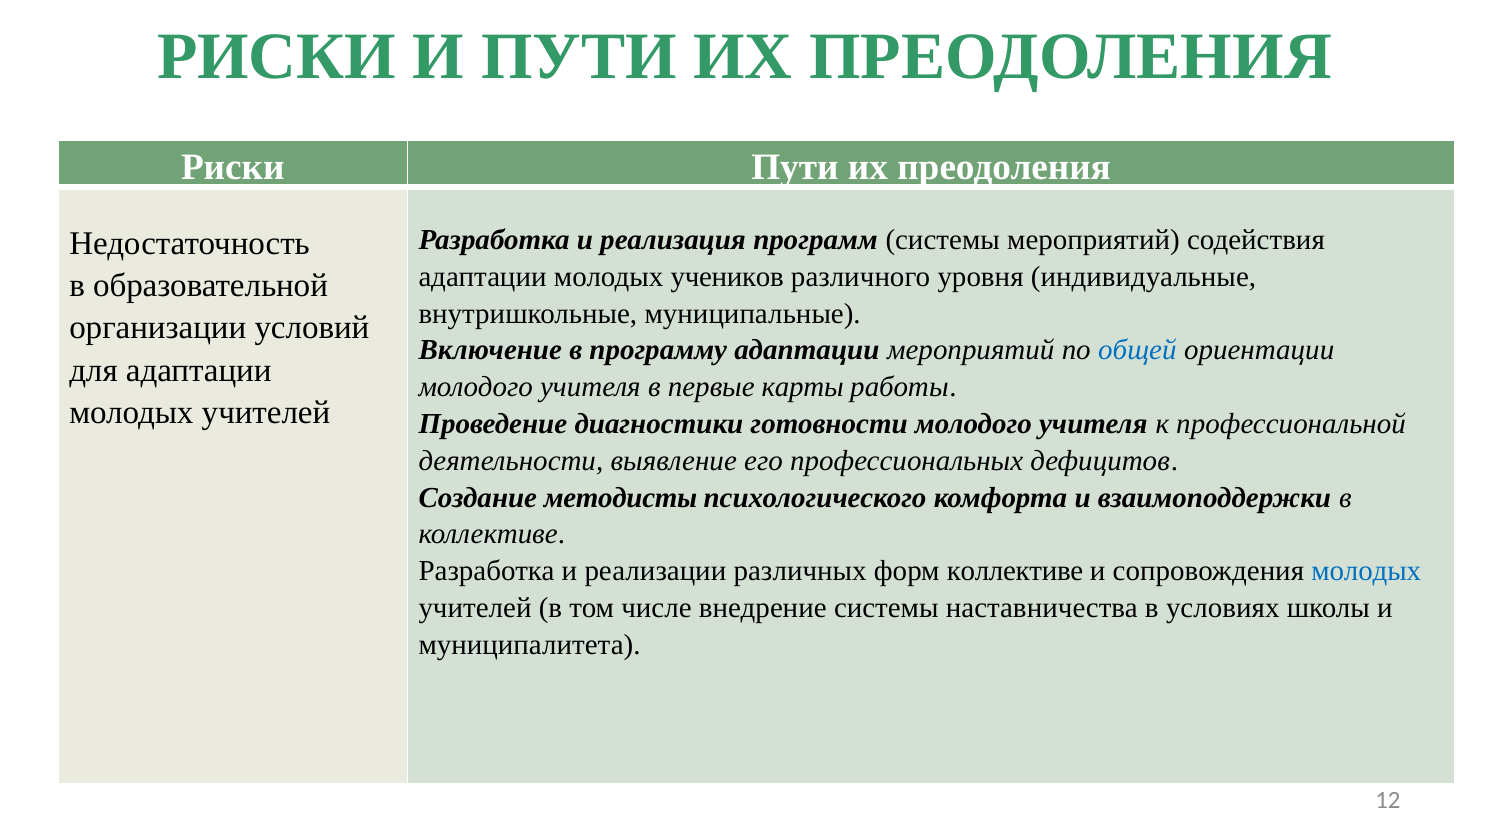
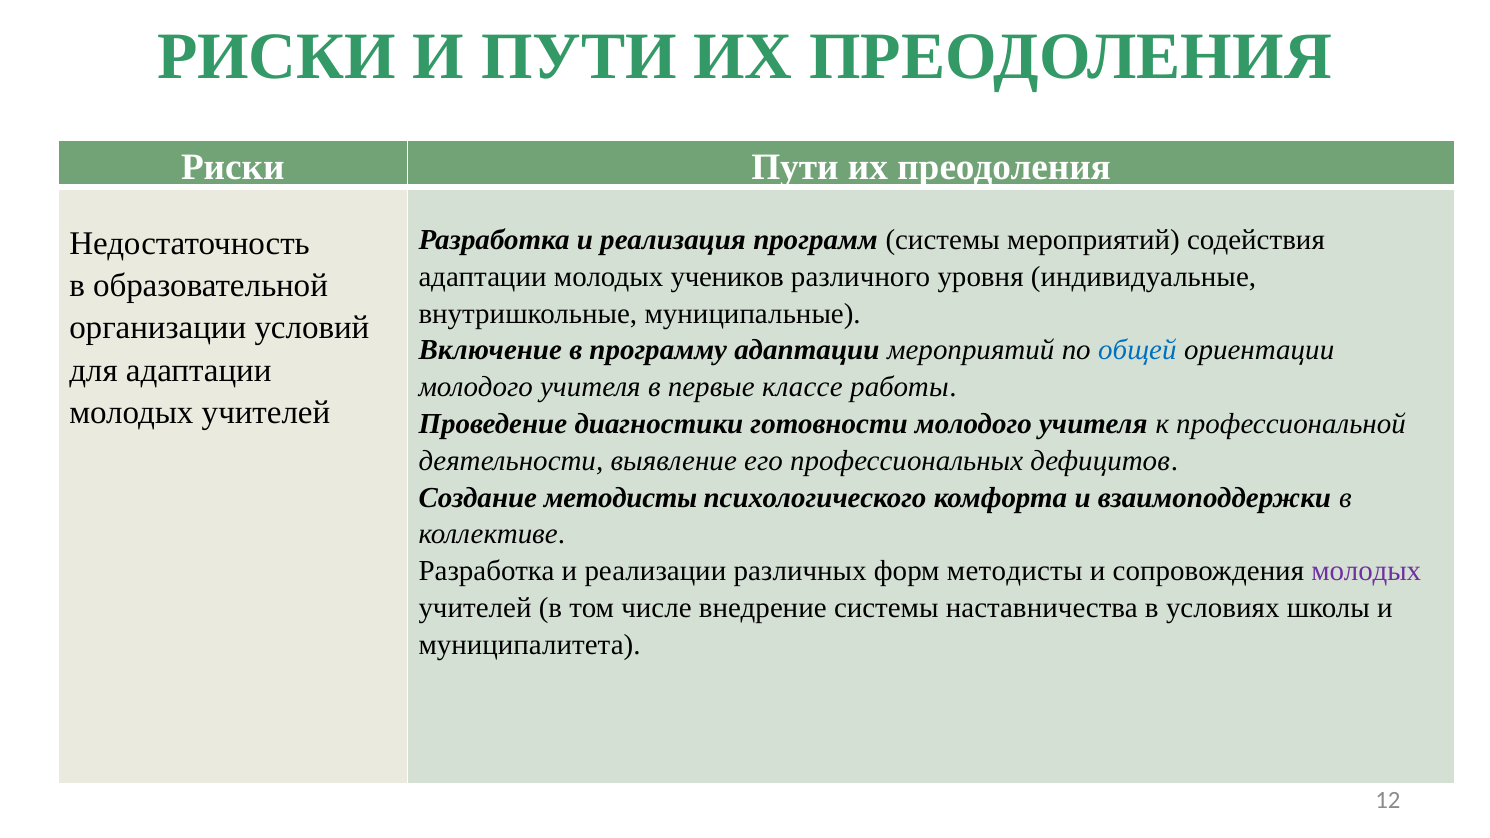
карты: карты -> классе (802, 387)
форм коллективе: коллективе -> методисты (1015, 571)
молодых colour: blue -> purple (1366, 571)
